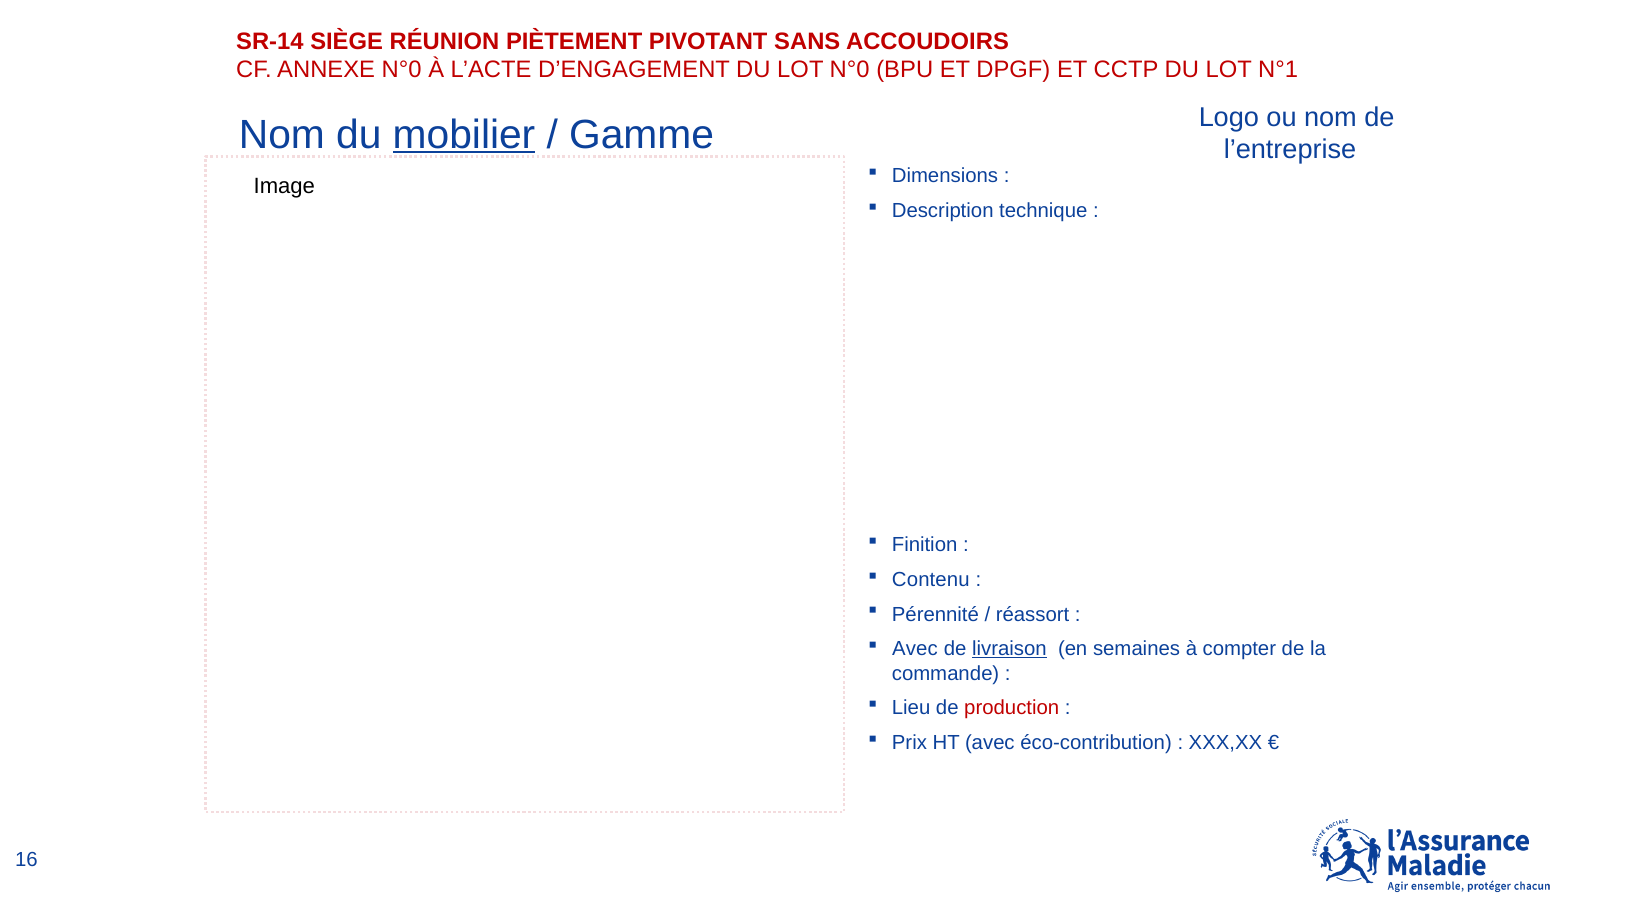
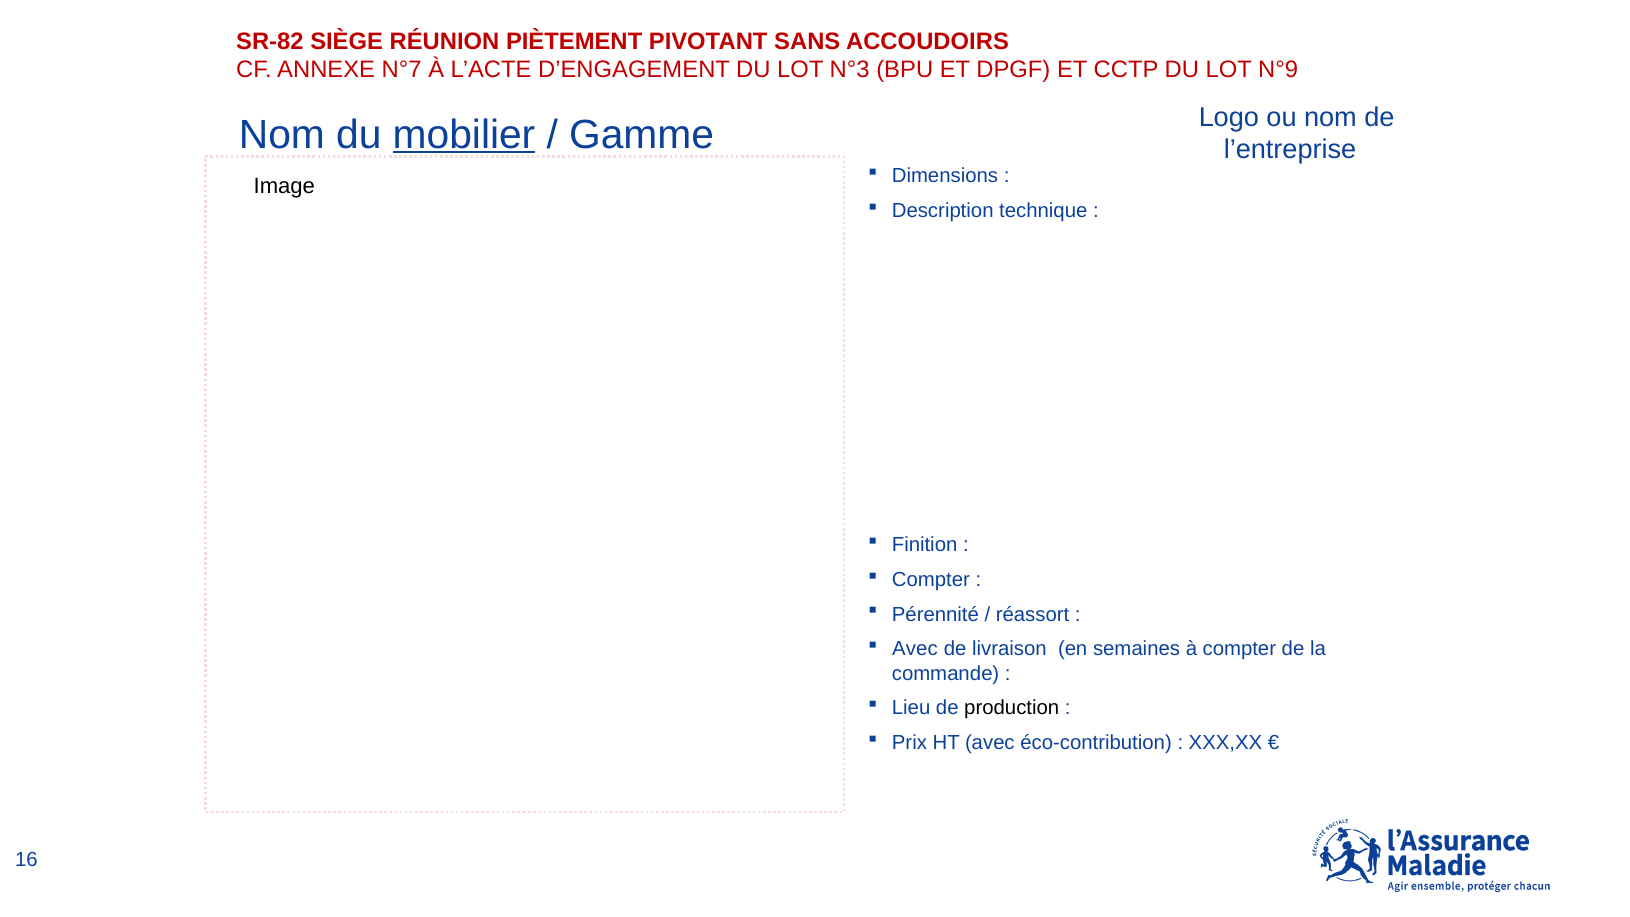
SR-14: SR-14 -> SR-82 (270, 41)
ANNEXE N°0: N°0 -> N°7 (402, 70)
LOT N°0: N°0 -> N°3 (850, 70)
N°1: N°1 -> N°9 (1278, 70)
Contenu: Contenu -> Compter (931, 580)
livraison underline: present -> none (1009, 649)
production colour: red -> black (1012, 708)
